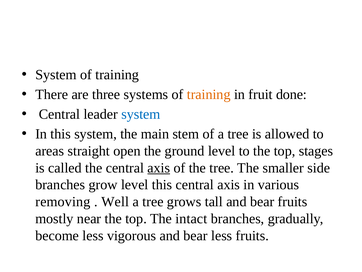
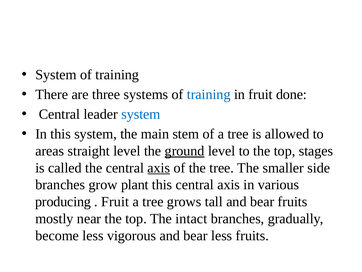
training colour: orange -> blue (209, 94)
straight open: open -> level (127, 151)
ground underline: none -> present (185, 151)
grow level: level -> plant (135, 184)
removing: removing -> producing (63, 201)
Well: Well -> Fruit (115, 201)
